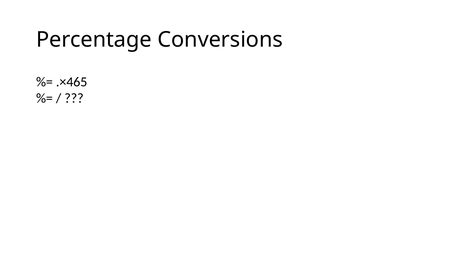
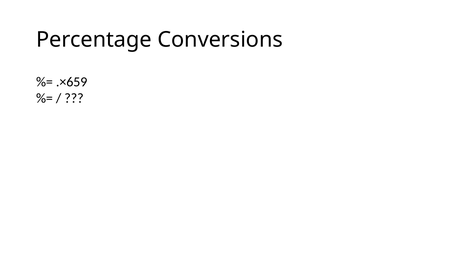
.×465: .×465 -> .×659 (72, 82)
